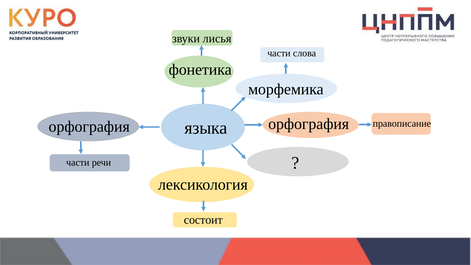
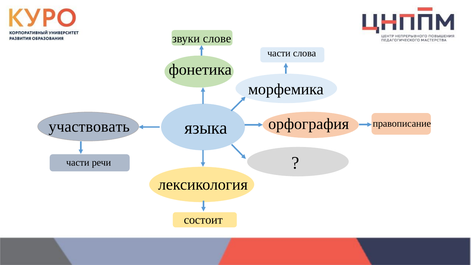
лисья: лисья -> слове (217, 38)
орфография: орфография -> участвовать (89, 127)
